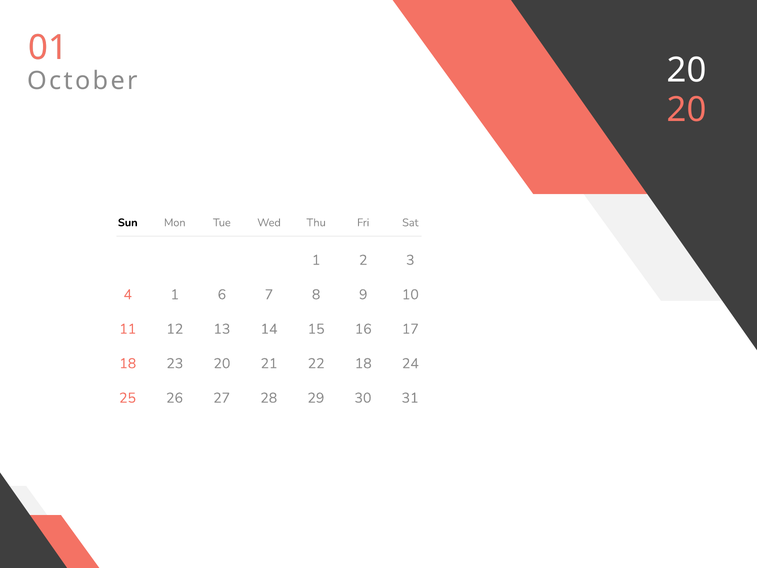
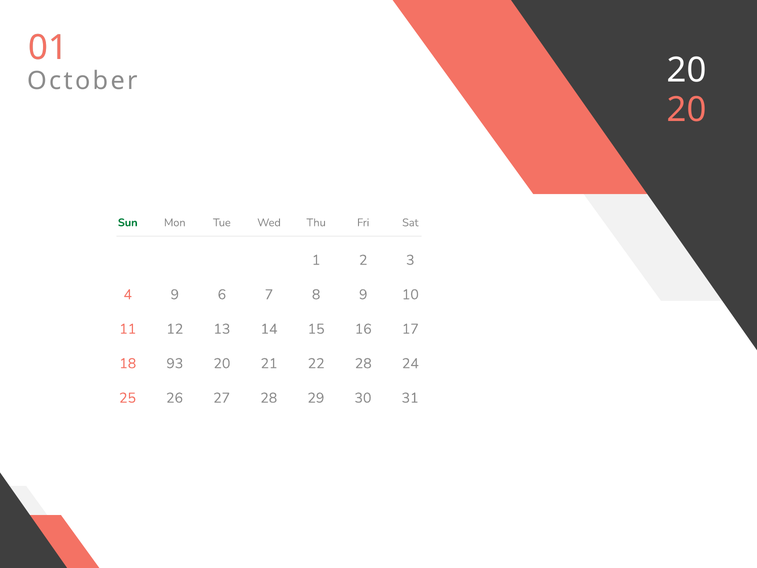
Sun colour: black -> green (128, 223)
4 1: 1 -> 9 (175, 294)
23: 23 -> 93 (175, 363)
22 18: 18 -> 28 (363, 363)
